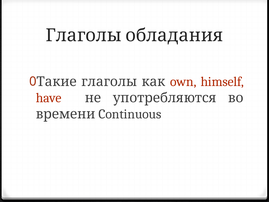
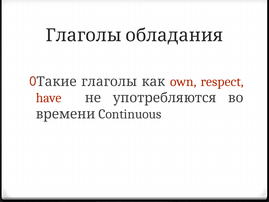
himself: himself -> respect (222, 82)
